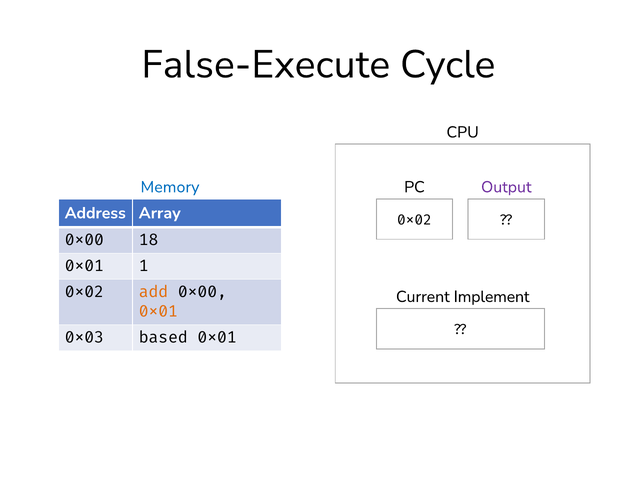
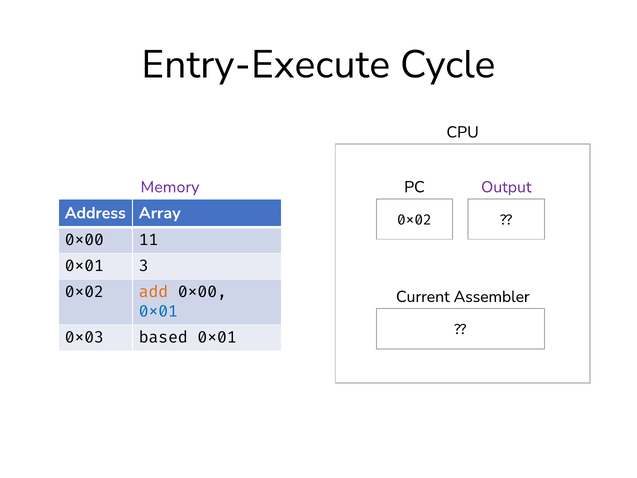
False-Execute: False-Execute -> Entry-Execute (266, 65)
Memory colour: blue -> purple (170, 187)
18: 18 -> 11 (149, 240)
1: 1 -> 3 (144, 266)
Implement: Implement -> Assembler (492, 297)
0x01 colour: orange -> blue (158, 311)
